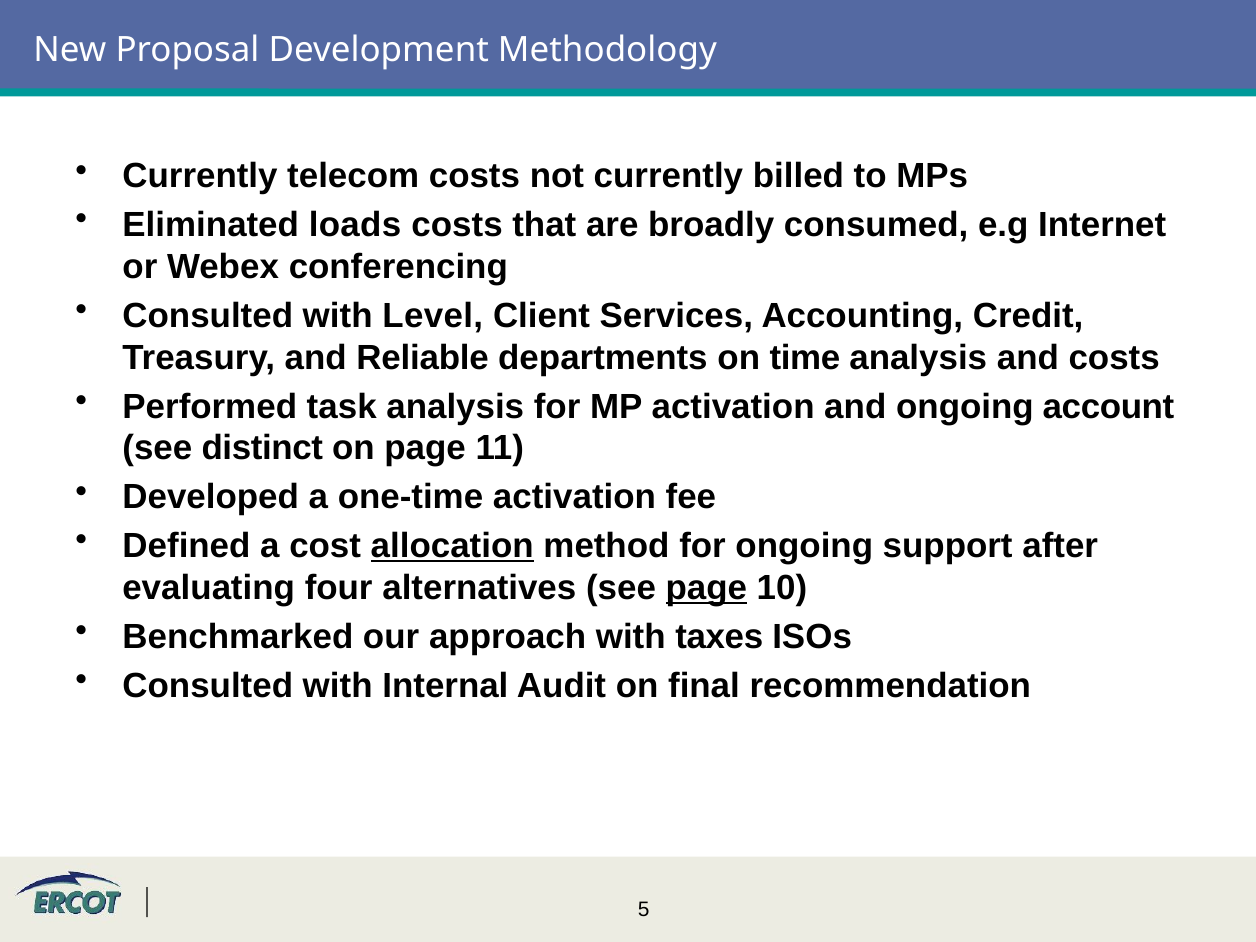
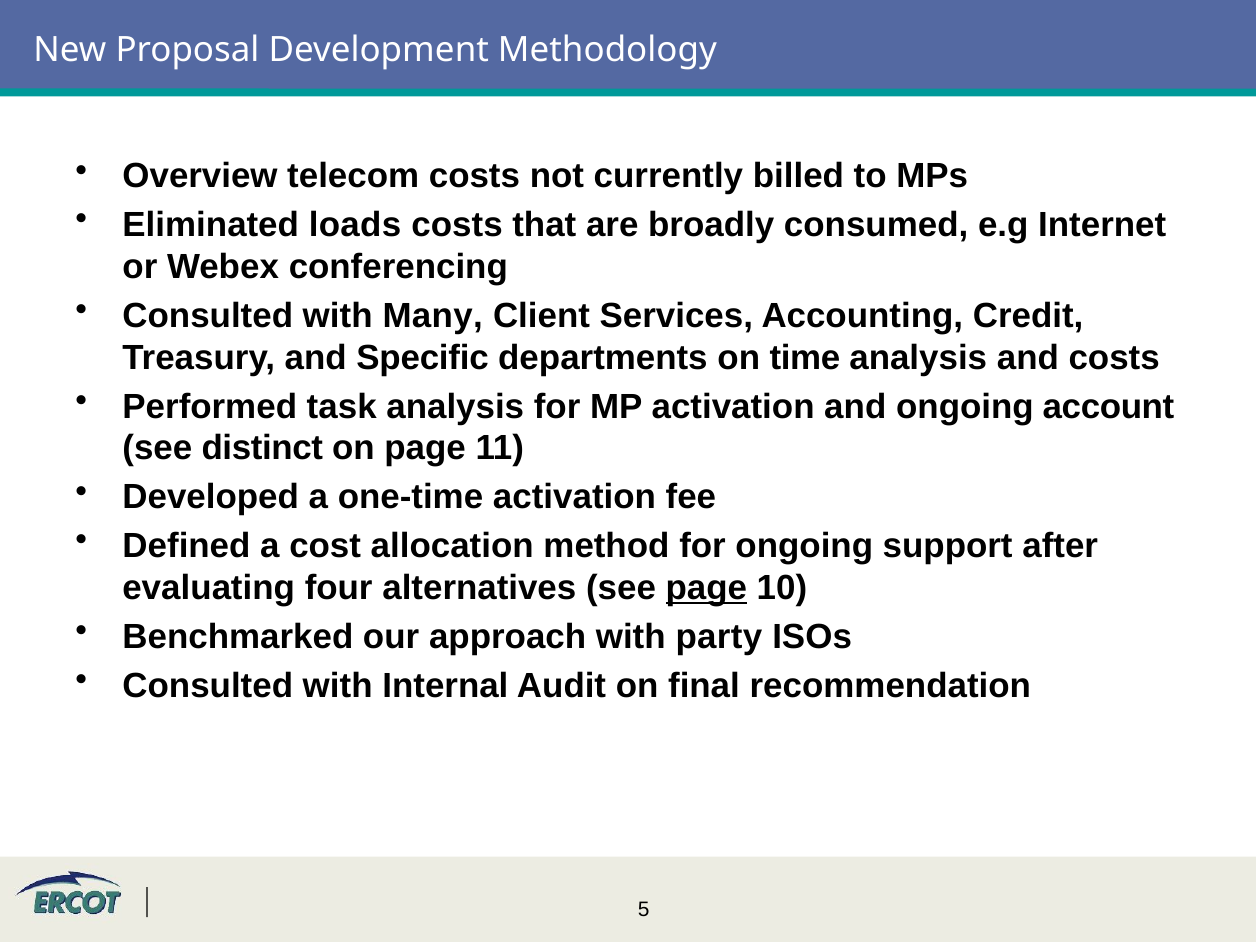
Currently: Currently -> Overview (200, 176)
Level: Level -> Many (433, 316)
Reliable: Reliable -> Specific (423, 358)
allocation underline: present -> none (452, 546)
taxes: taxes -> party (719, 637)
